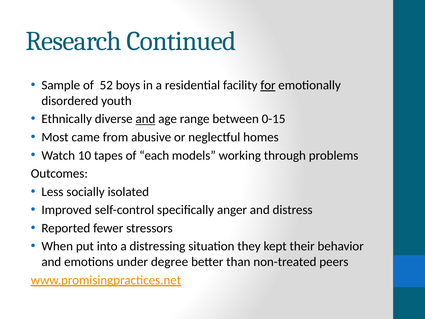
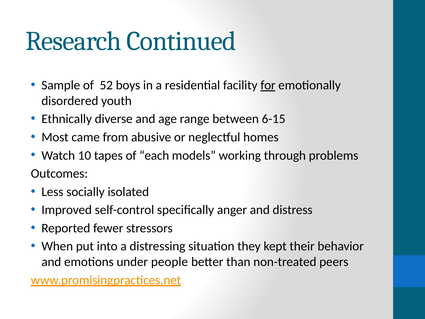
and underline: present -> none (145, 119)
0-15: 0-15 -> 6-15 (274, 119)
degree: degree -> people (170, 262)
